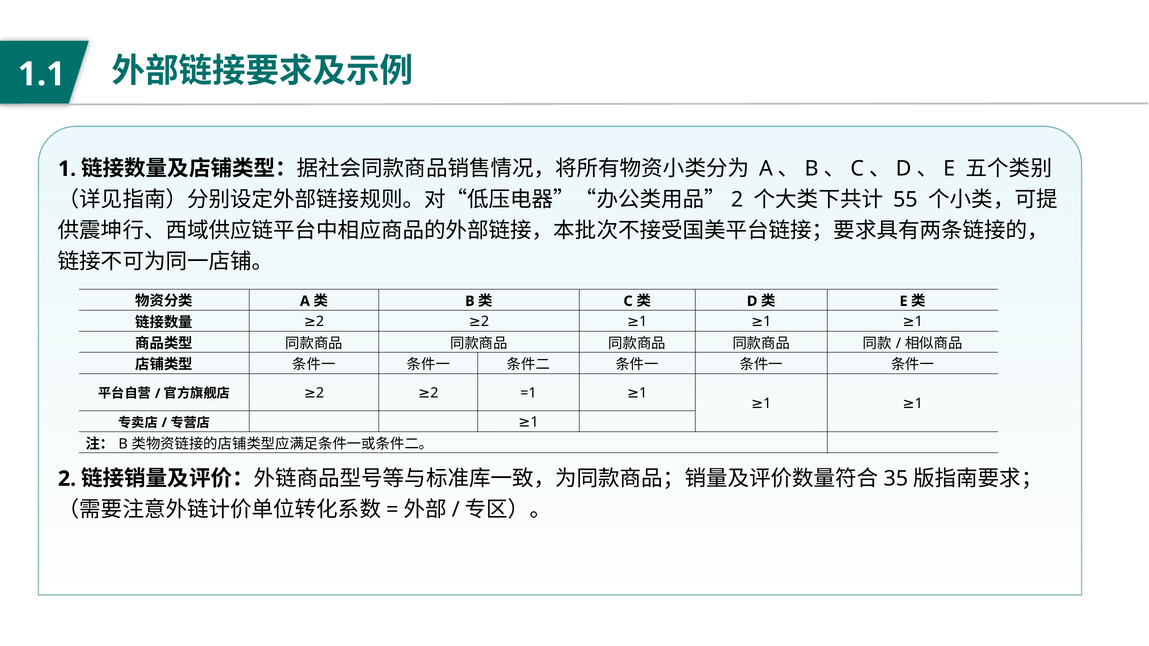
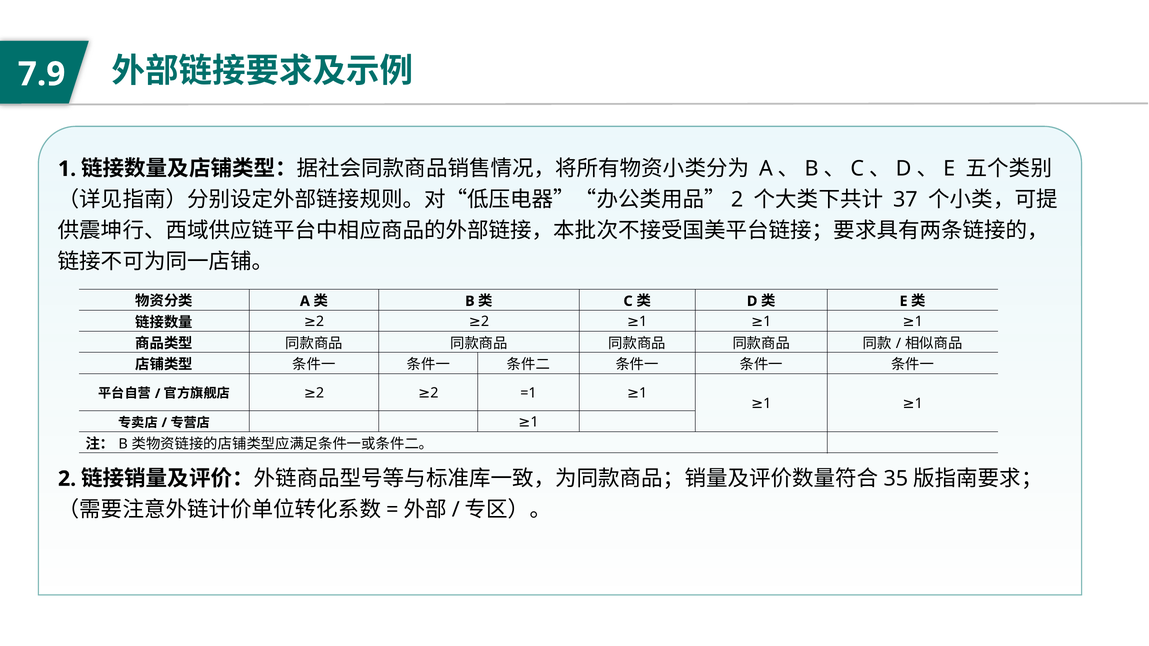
1.1: 1.1 -> 7.9 (42, 74)
55: 55 -> 37 (905, 200)
